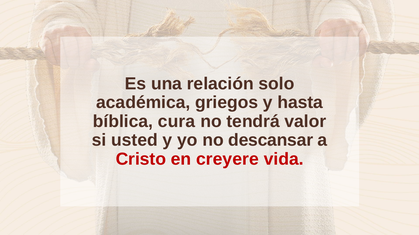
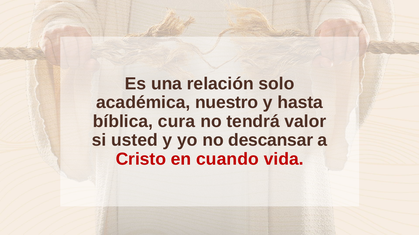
griegos: griegos -> nuestro (227, 103)
creyere: creyere -> cuando (227, 159)
